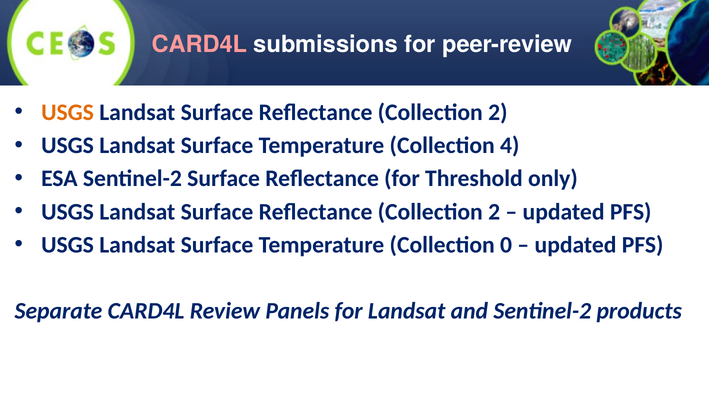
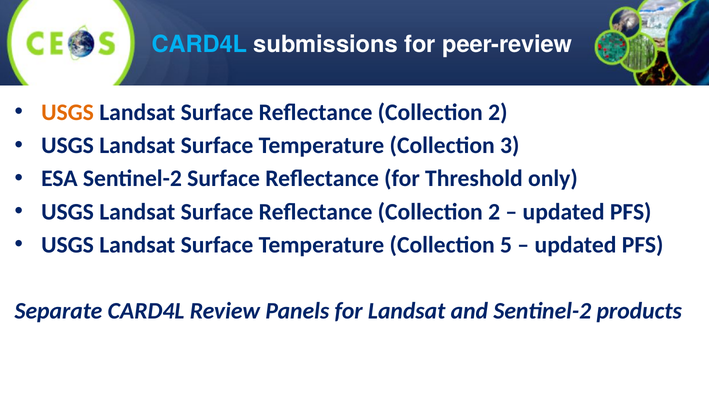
CARD4L colour: pink -> light blue (199, 44)
4: 4 -> 3 (510, 146)
0: 0 -> 5 (506, 245)
